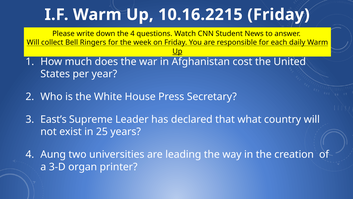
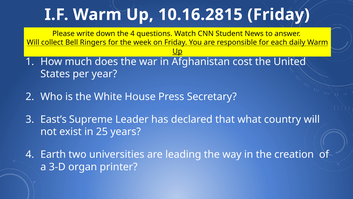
10.16.2215: 10.16.2215 -> 10.16.2815 (200, 15)
Aung: Aung -> Earth (53, 154)
